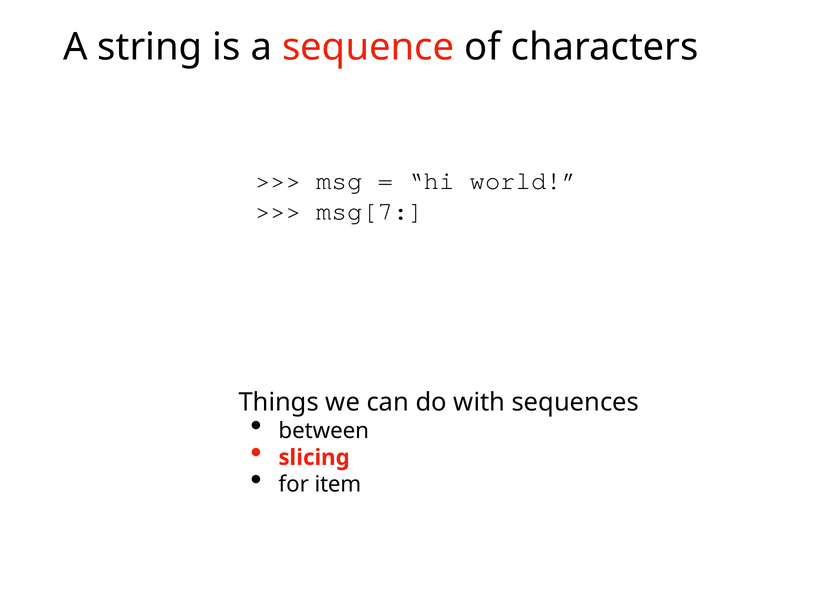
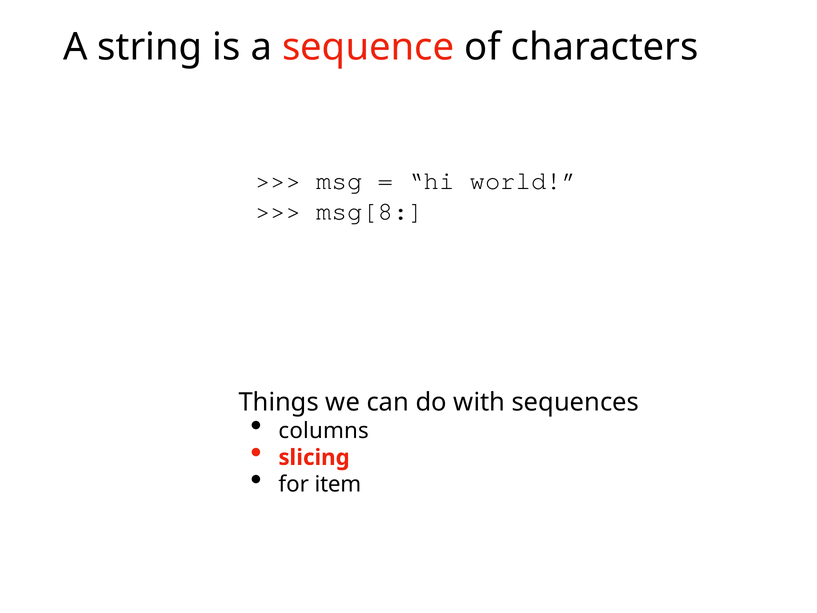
msg[7: msg[7 -> msg[8 (370, 211)
between: between -> columns (324, 431)
